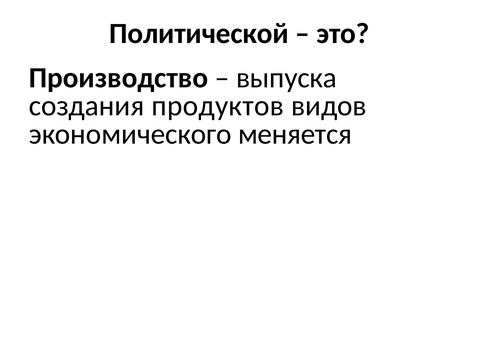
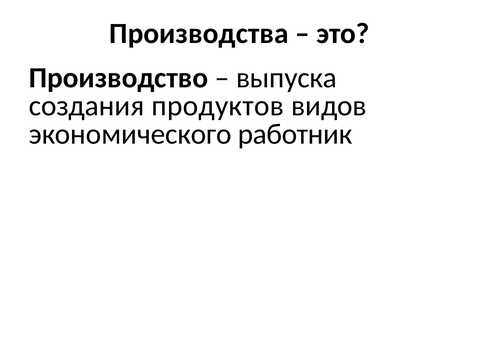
Политической: Политической -> Производства (199, 34)
меняется: меняется -> работник (295, 134)
